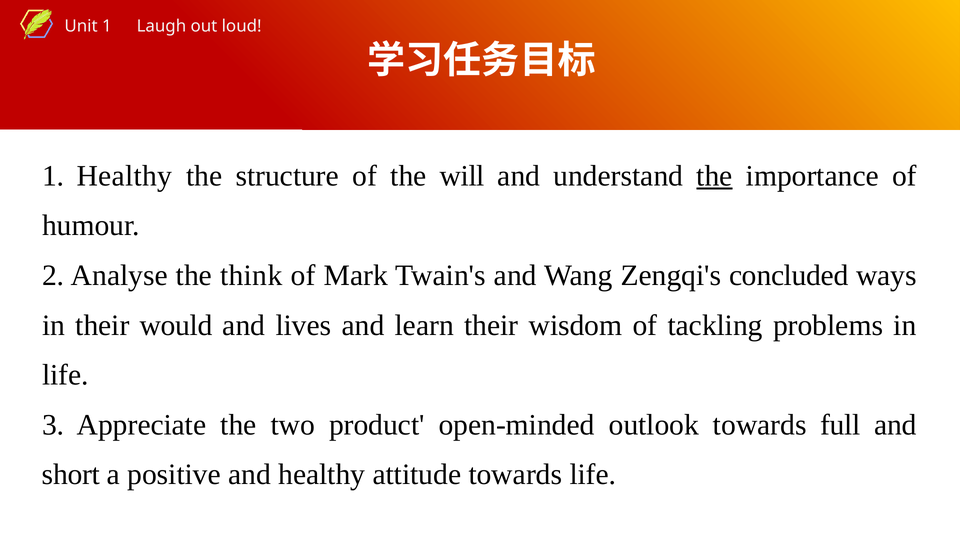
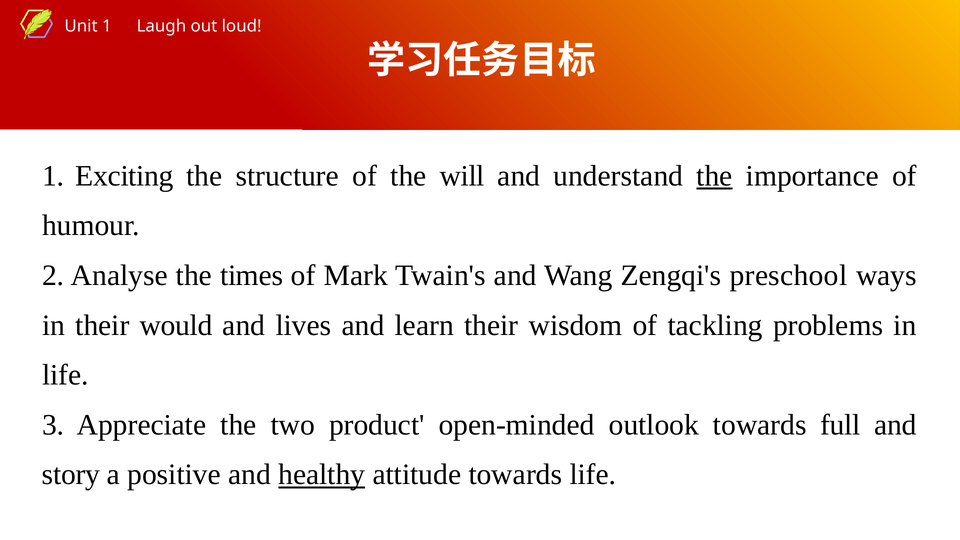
1 Healthy: Healthy -> Exciting (125, 176)
think: think -> times (252, 275)
concluded: concluded -> preschool (789, 275)
short: short -> story (71, 475)
healthy underline: none -> present (322, 475)
